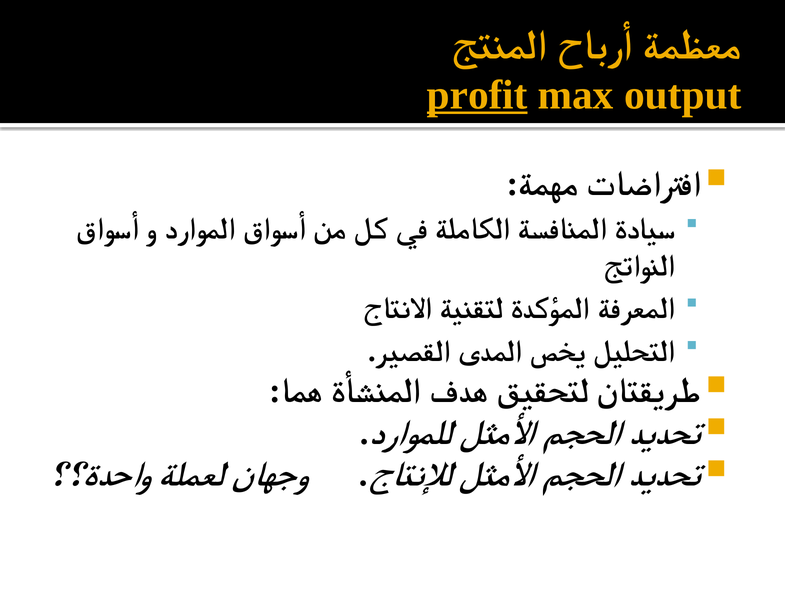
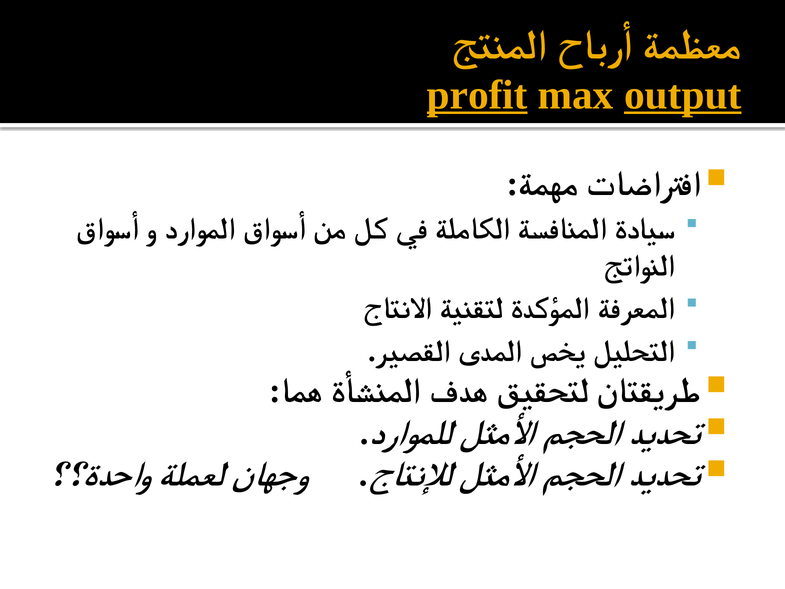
output underline: none -> present (683, 95)
